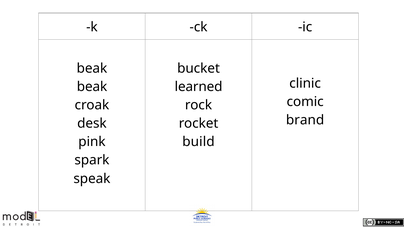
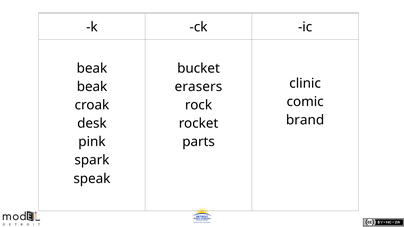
learned: learned -> erasers (198, 87)
build: build -> parts (199, 142)
